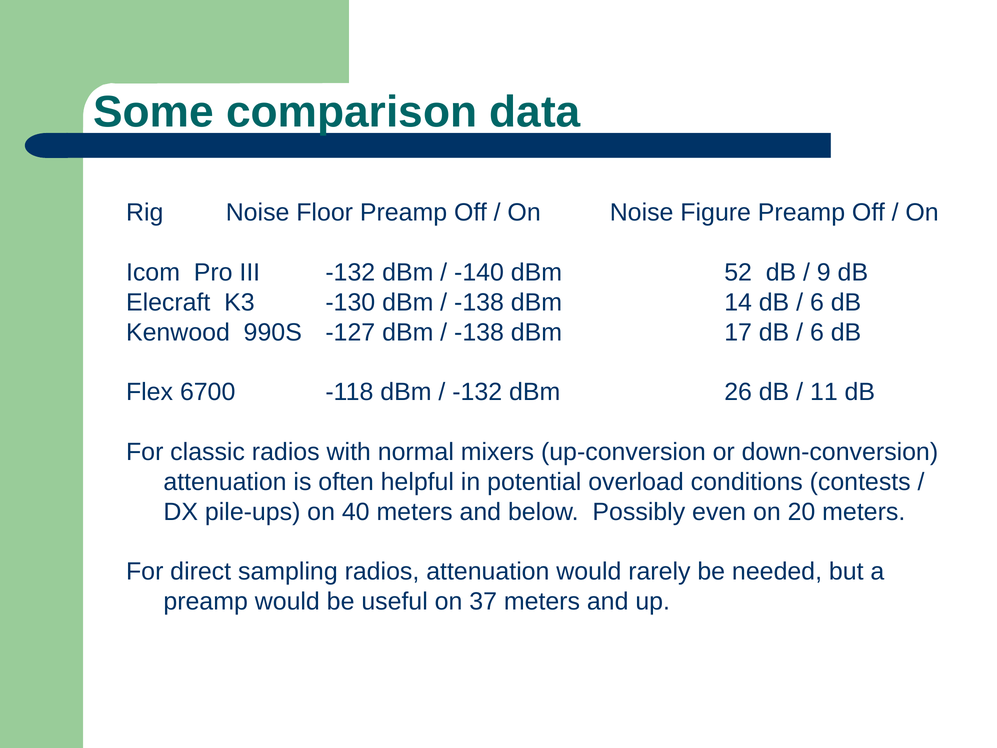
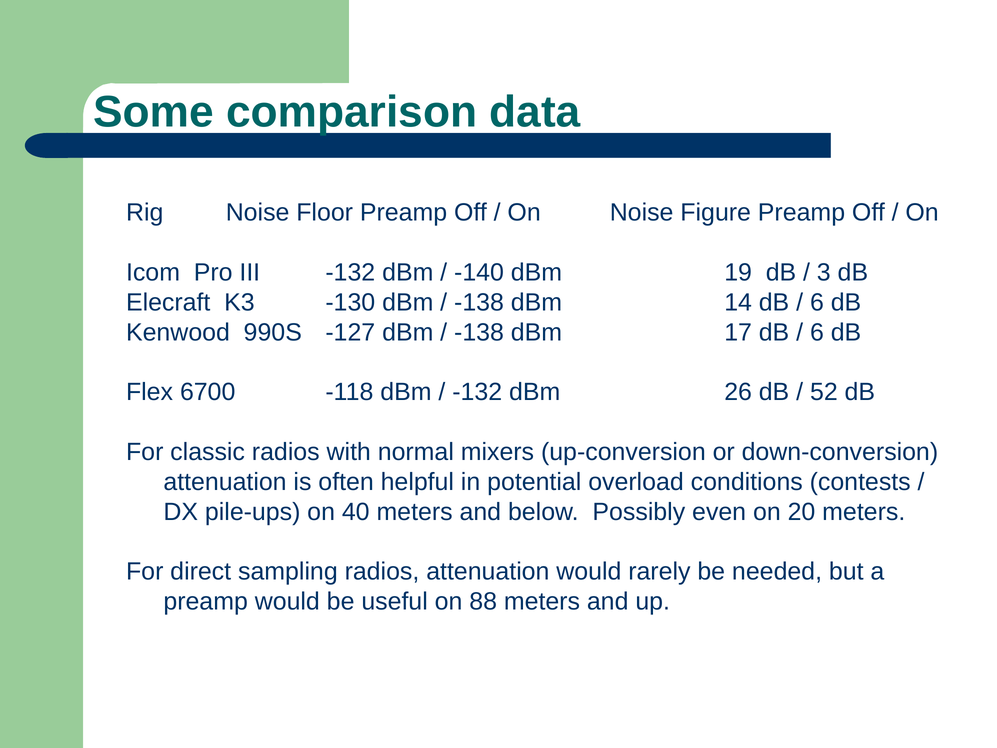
52: 52 -> 19 (738, 272)
9: 9 -> 3 (824, 272)
11: 11 -> 52 (824, 392)
37: 37 -> 88 (483, 601)
